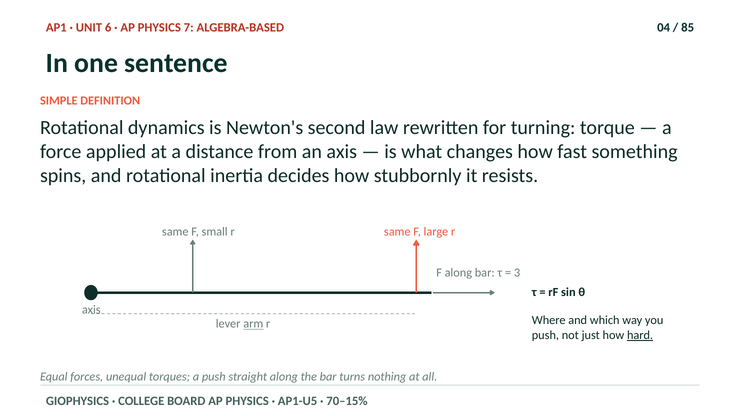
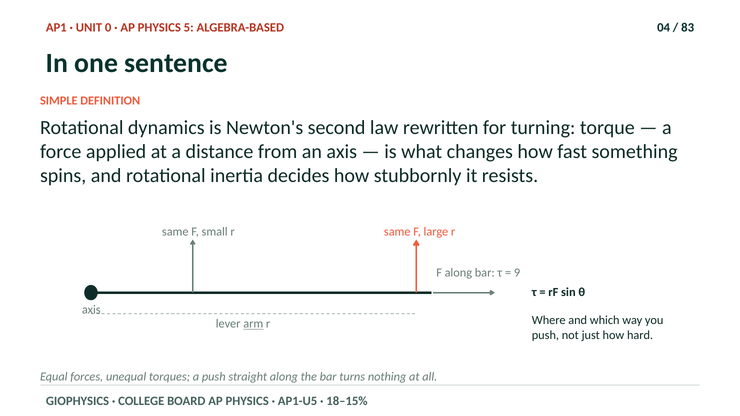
6: 6 -> 0 (108, 27)
7: 7 -> 5 (189, 27)
85: 85 -> 83 (688, 27)
3: 3 -> 9 (517, 273)
hard underline: present -> none (640, 335)
70–15%: 70–15% -> 18–15% (347, 401)
